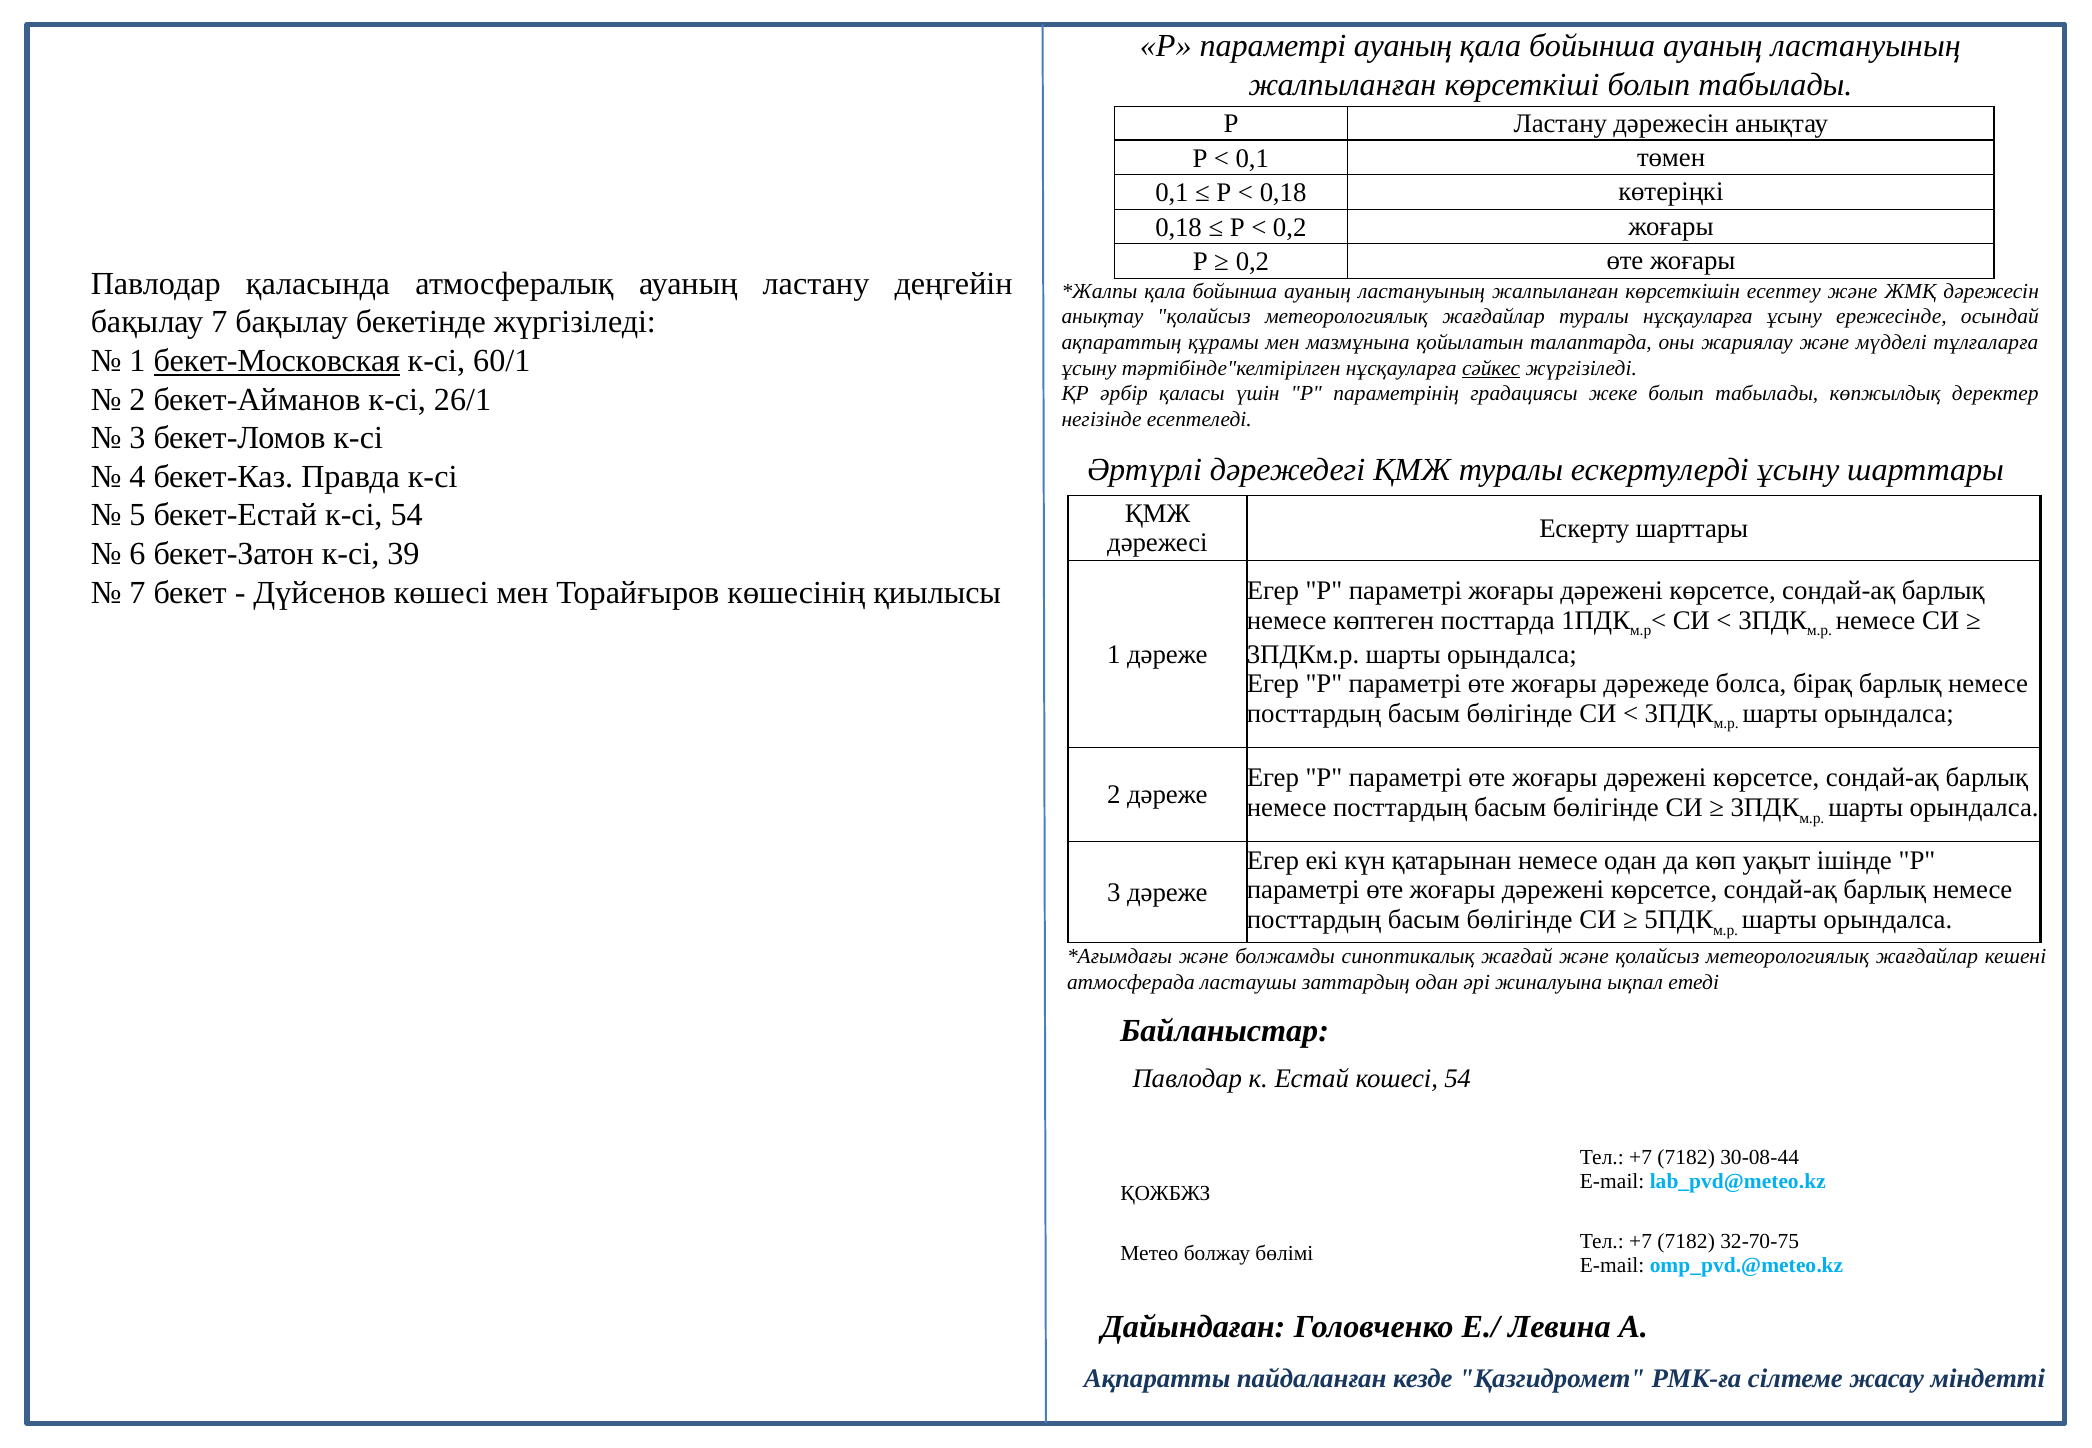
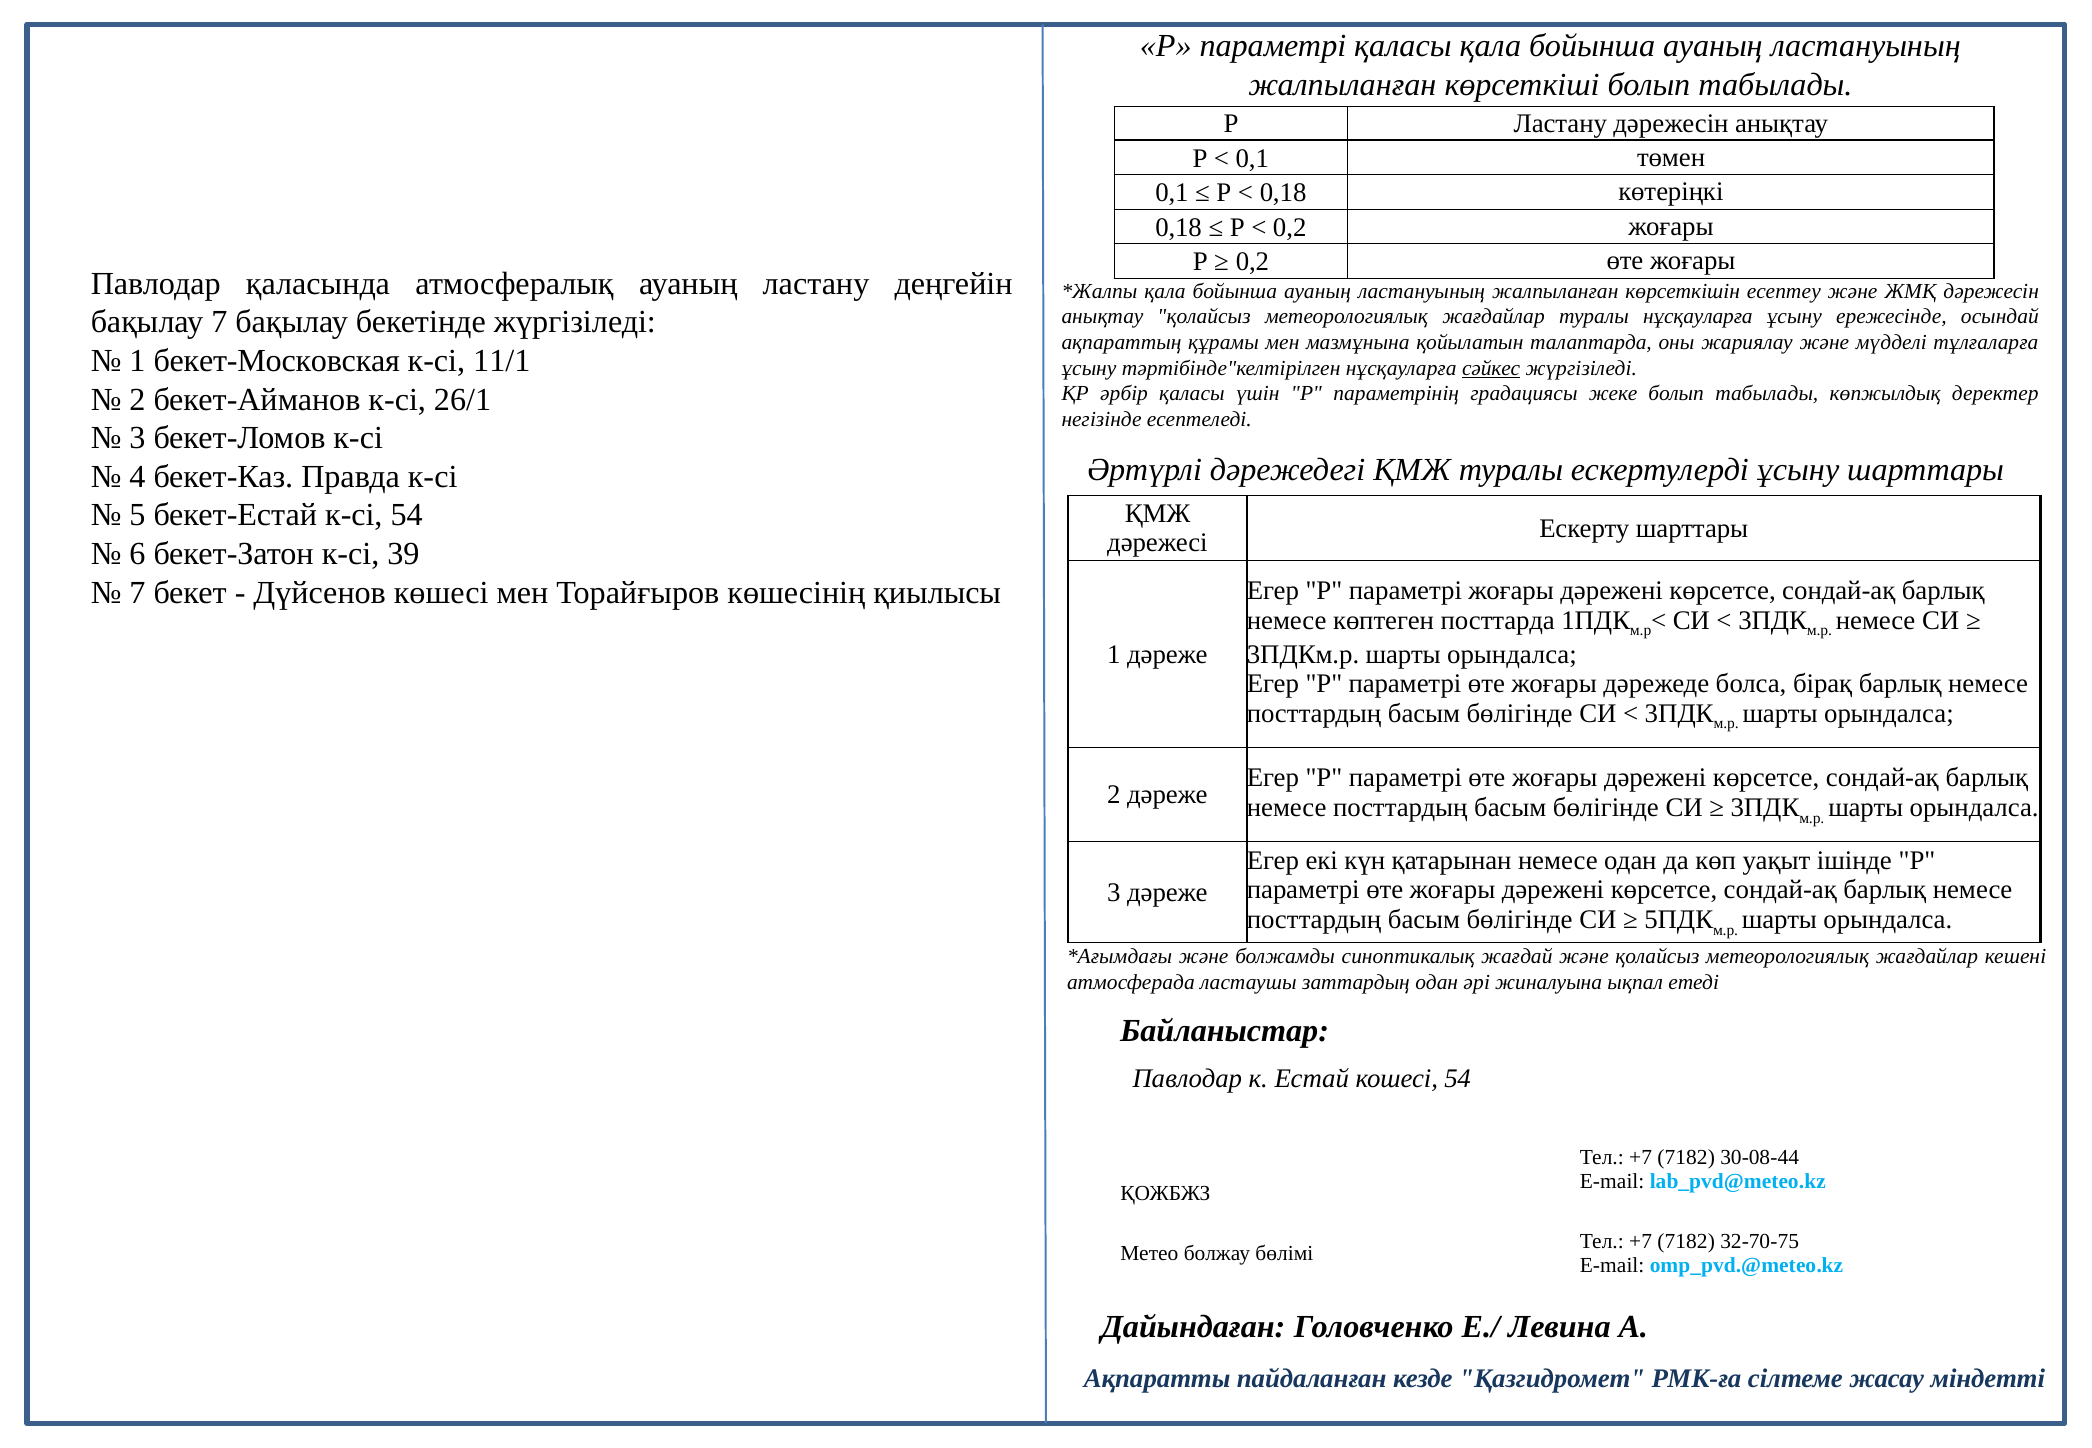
параметрі ауаның: ауаның -> қаласы (1403, 46)
бекет-Московская underline: present -> none (277, 361)
60/1: 60/1 -> 11/1 (502, 361)
